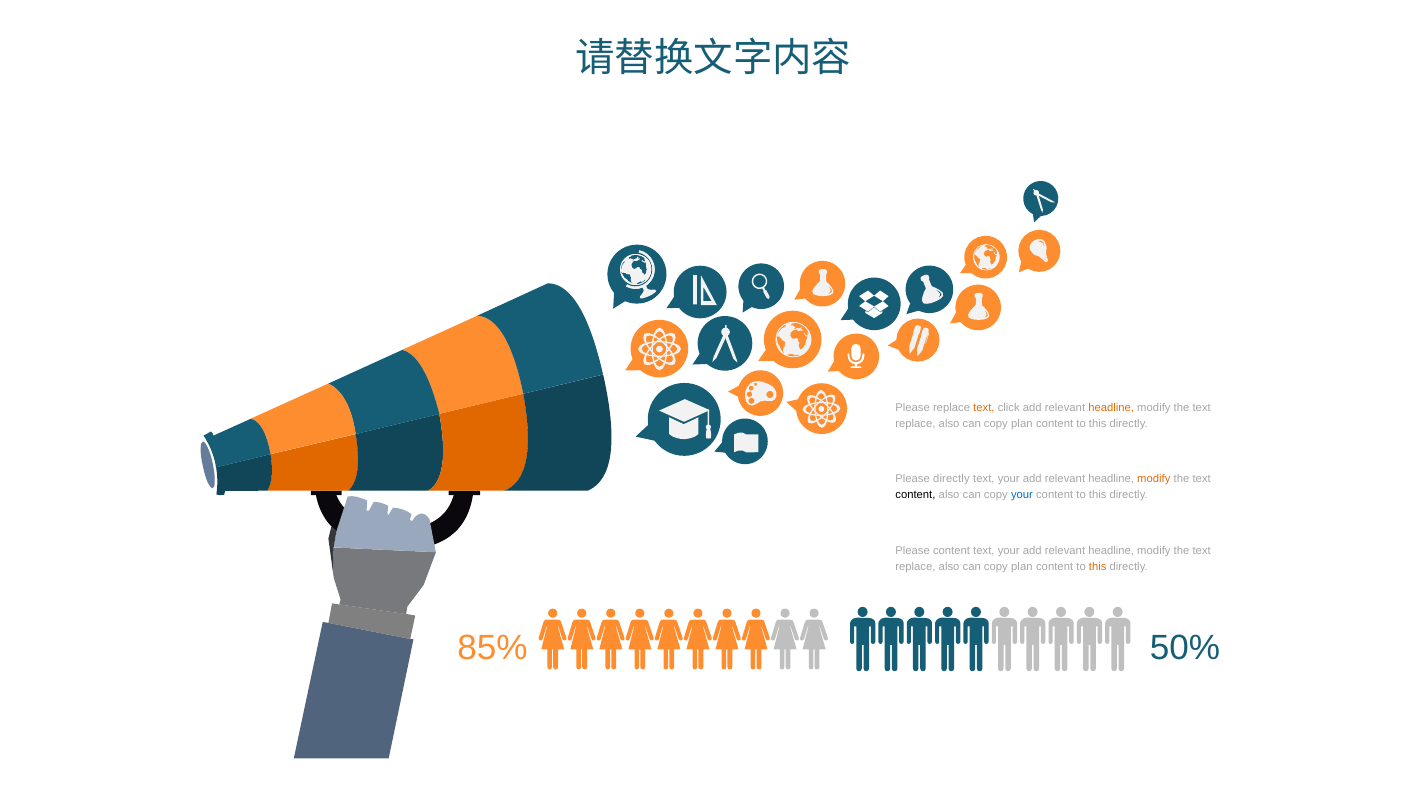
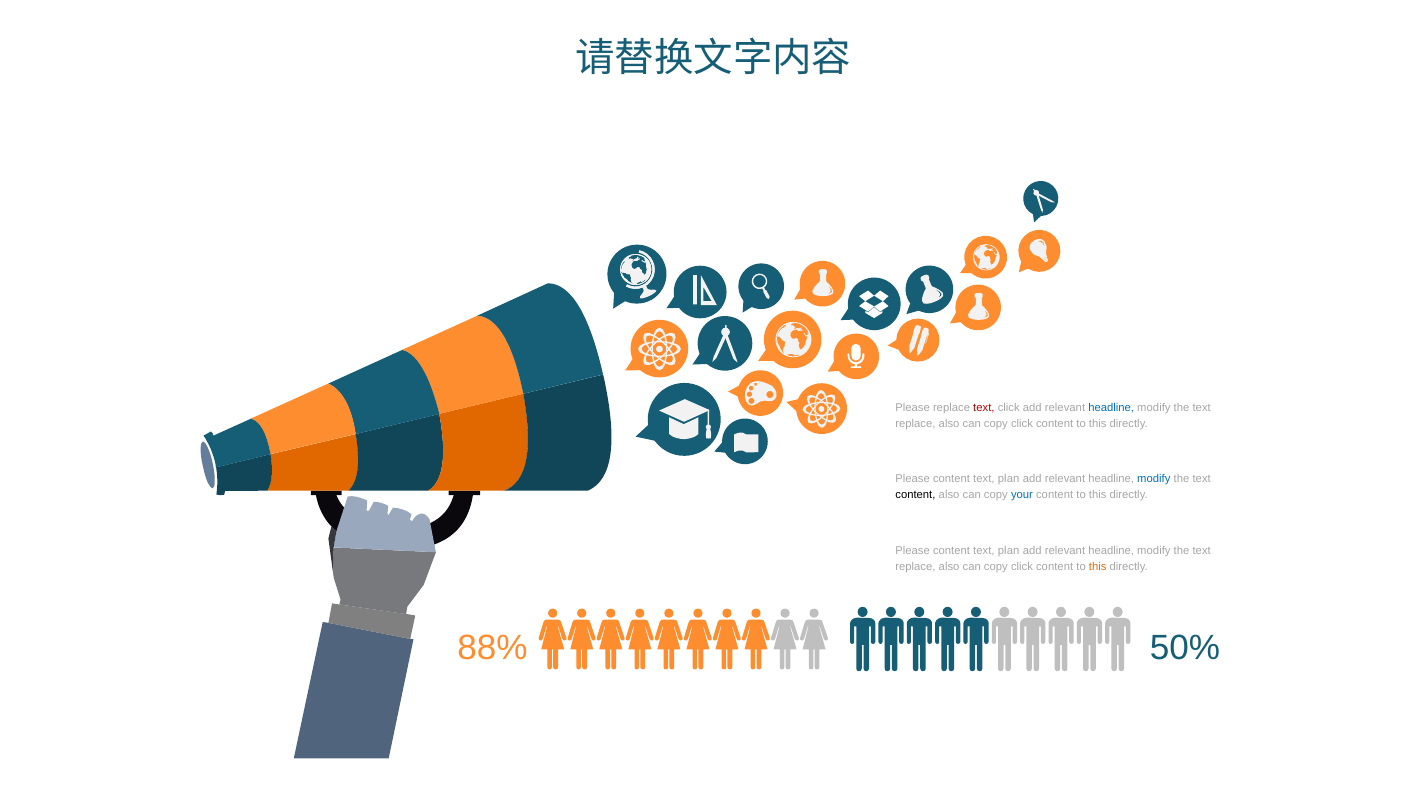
text colour: orange -> red (984, 408)
headline colour: orange -> blue (1111, 408)
plan: plan -> click (1022, 424)
directly: directly -> content (952, 479)
your: your -> plan (1009, 479)
modify colour: orange -> blue (1154, 479)
your: your -> plan (1009, 551)
plan: plan -> click (1022, 567)
85%: 85% -> 88% (492, 648)
